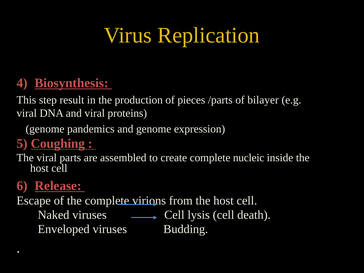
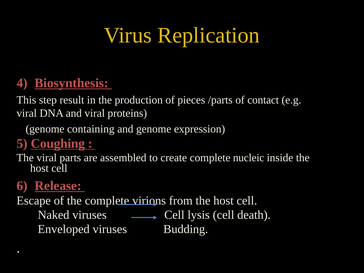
bilayer: bilayer -> contact (263, 100)
pandemics: pandemics -> containing (91, 129)
